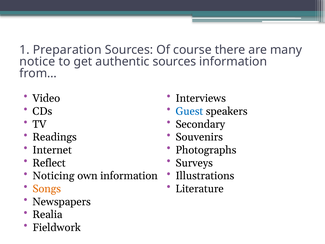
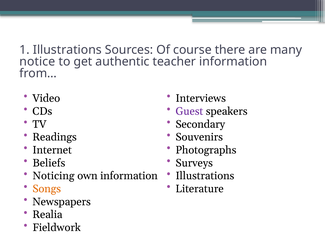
1 Preparation: Preparation -> Illustrations (67, 50)
authentic sources: sources -> teacher (174, 62)
Guest colour: blue -> purple (189, 111)
Reflect: Reflect -> Beliefs (49, 163)
